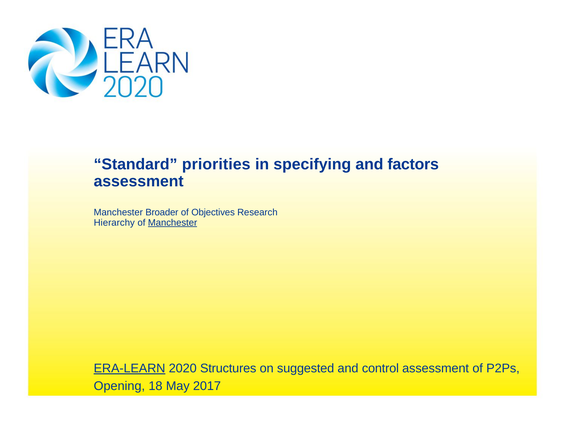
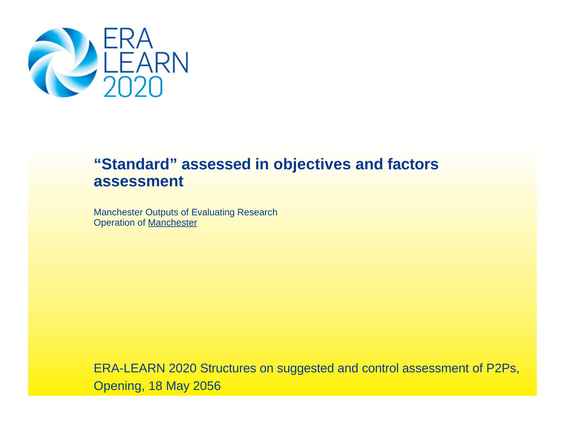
priorities: priorities -> assessed (216, 164)
specifying: specifying -> objectives (312, 164)
Broader: Broader -> Outputs (162, 212)
Objectives: Objectives -> Evaluating (213, 212)
Hierarchy: Hierarchy -> Operation (114, 223)
ERA-LEARN underline: present -> none (130, 368)
2017: 2017 -> 2056 (207, 386)
